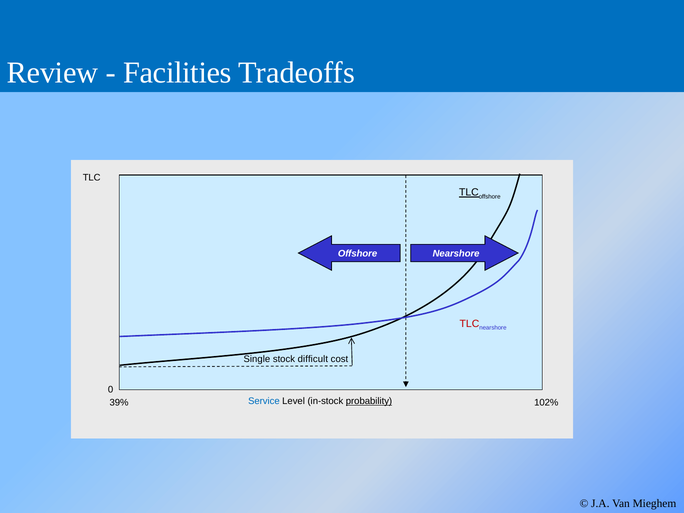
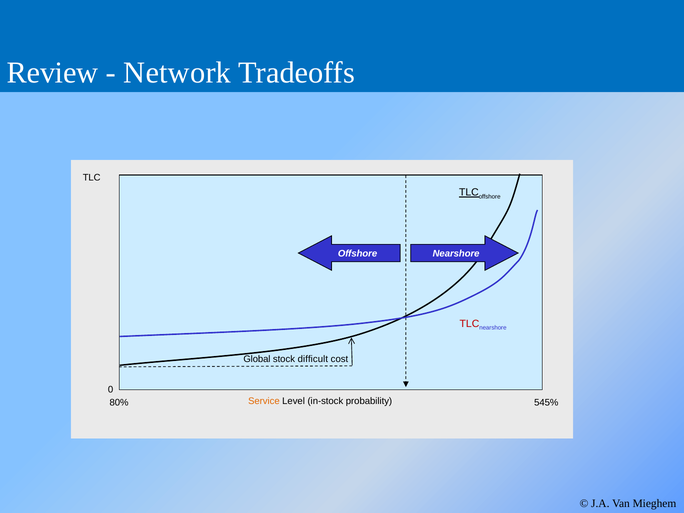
Facilities: Facilities -> Network (177, 73)
Single: Single -> Global (257, 359)
Service colour: blue -> orange (264, 401)
probability underline: present -> none (369, 401)
39%: 39% -> 80% (119, 403)
102%: 102% -> 545% (546, 403)
